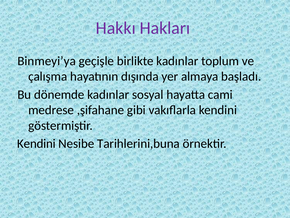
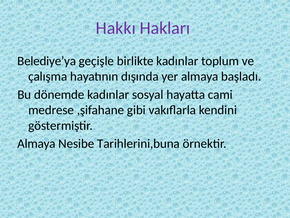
Binmeyi’ya: Binmeyi’ya -> Belediye’ya (47, 61)
Kendini: Kendini -> Almaya (36, 143)
